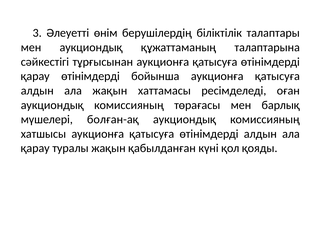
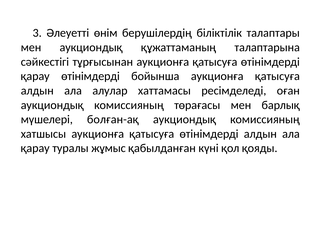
ала жақын: жақын -> алулар (110, 91)
туралы жақын: жақын -> жұмыс (109, 148)
